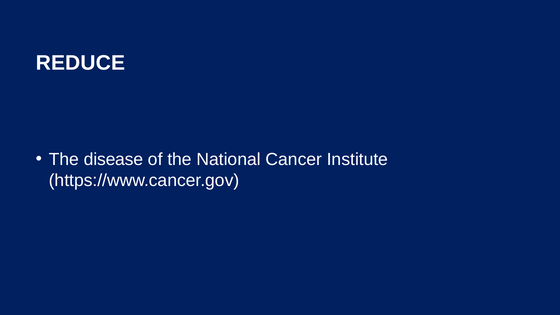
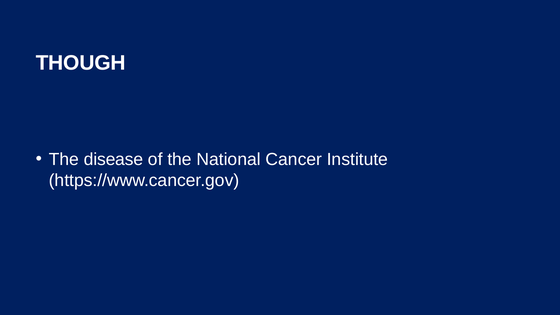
REDUCE: REDUCE -> THOUGH (81, 63)
